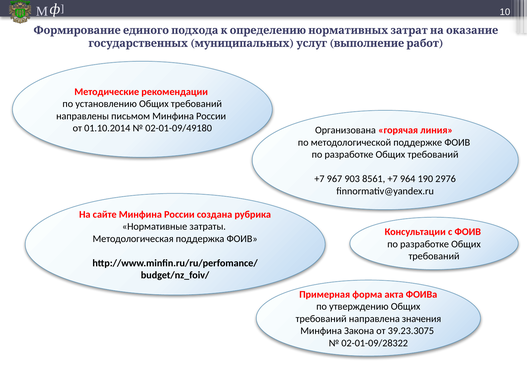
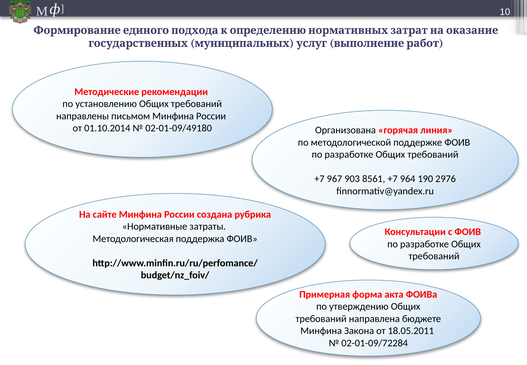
значения: значения -> бюджете (422, 319)
39.23.3075: 39.23.3075 -> 18.05.2011 (411, 331)
02-01-09/28322: 02-01-09/28322 -> 02-01-09/72284 (375, 343)
